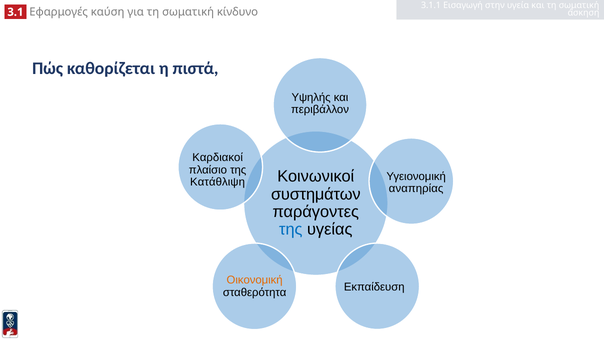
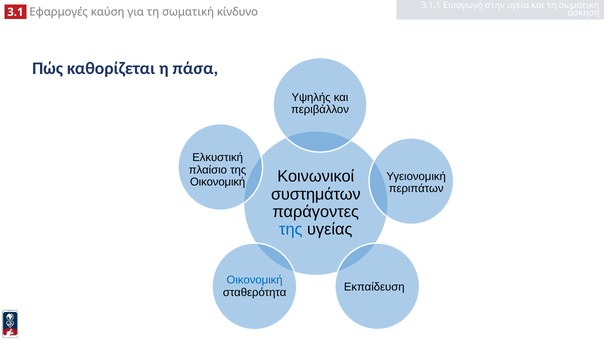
πιστά: πιστά -> πάσα (195, 68)
Καρδιακοί: Καρδιακοί -> Ελκυστική (218, 158)
Κατάθλιψη: Κατάθλιψη -> Οικονομική (218, 182)
αναπηρίας: αναπηρίας -> περιπάτων (416, 189)
Οικονομική colour: orange -> blue (255, 280)
